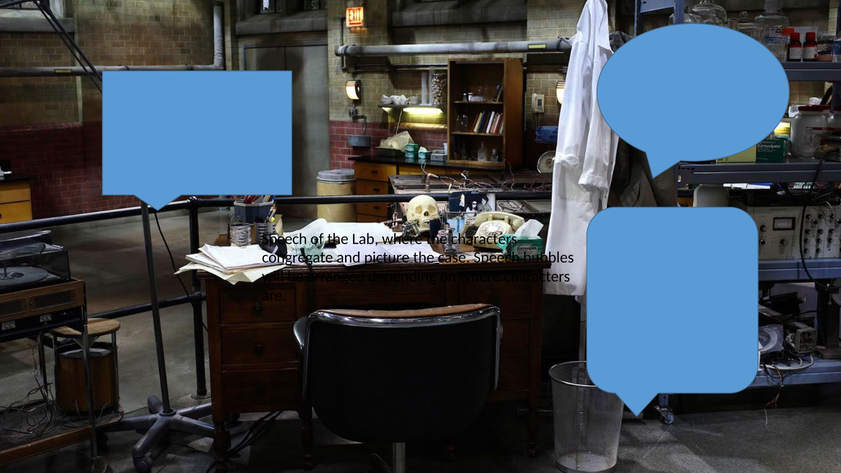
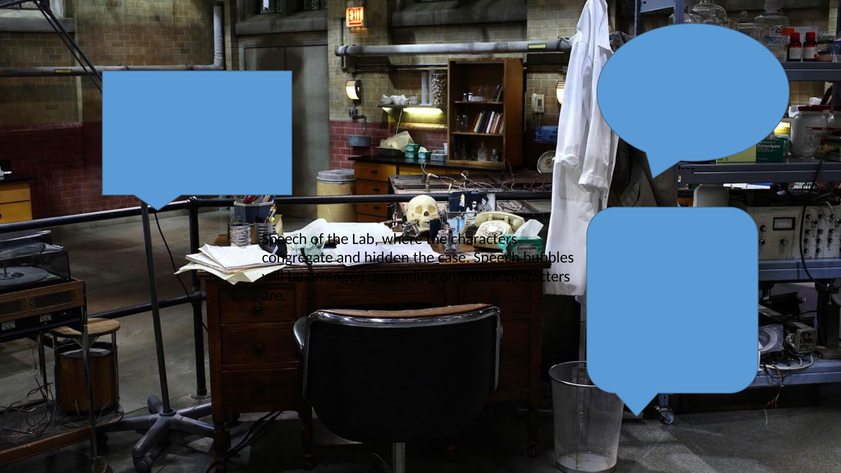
picture: picture -> hidden (387, 258)
